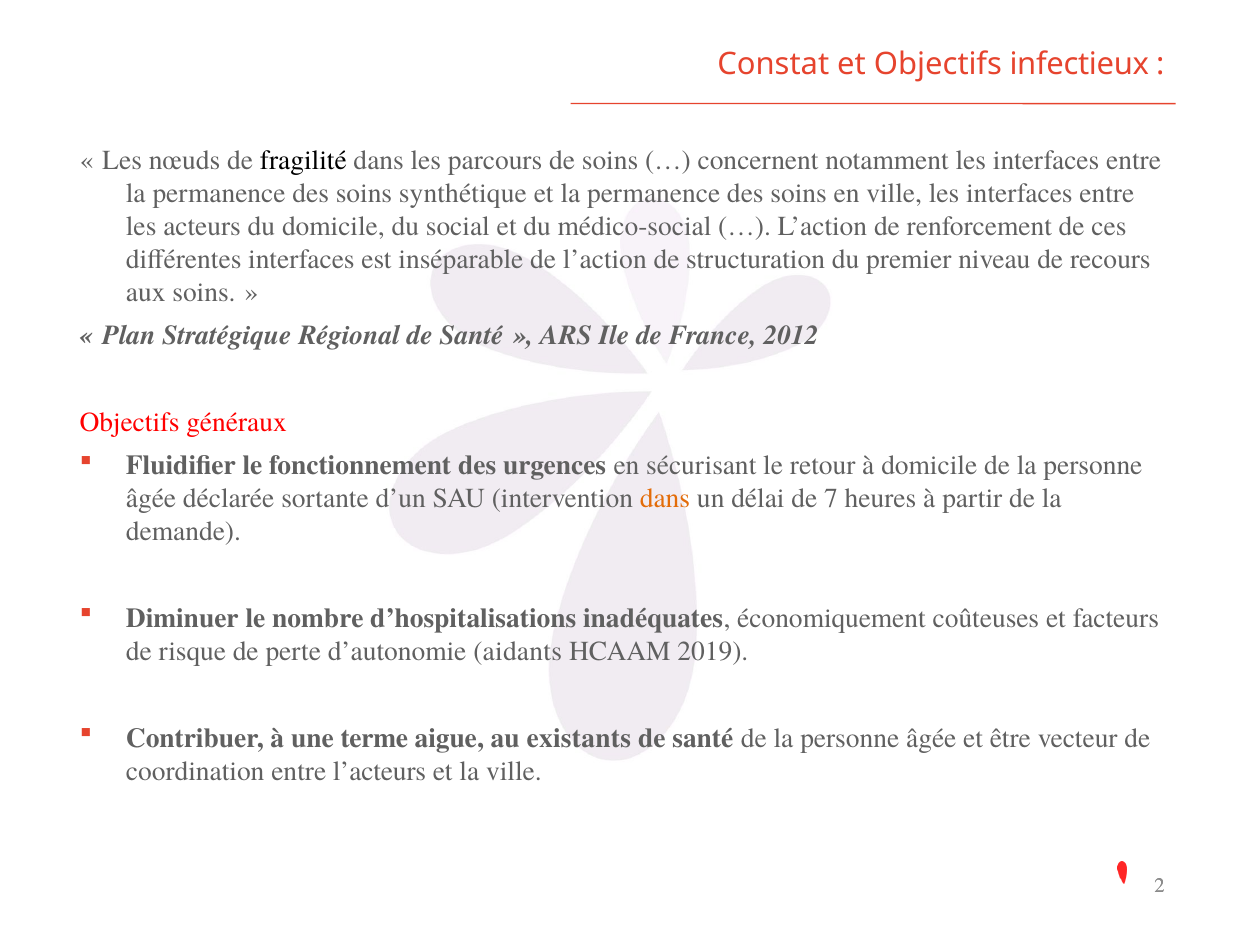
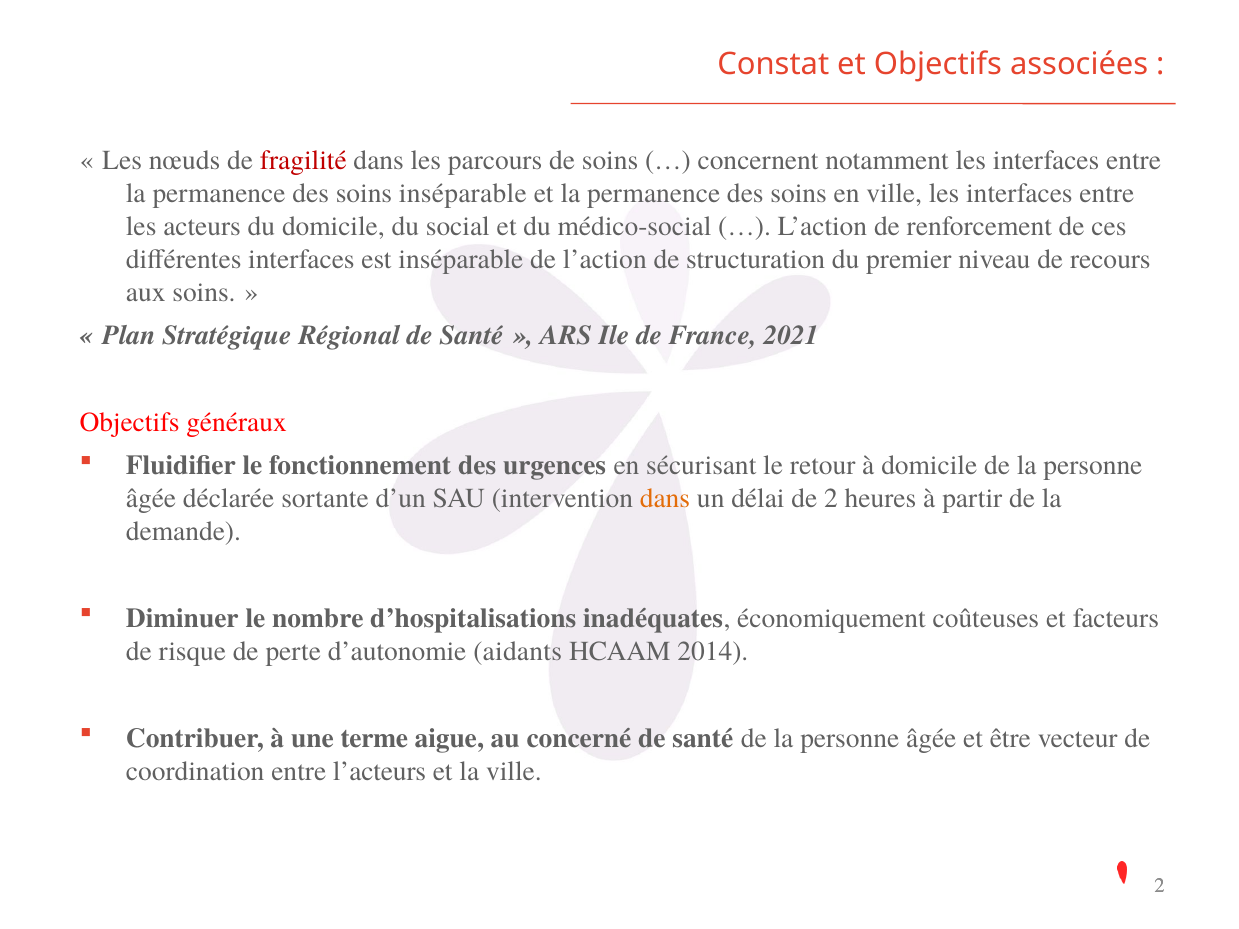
infectieux: infectieux -> associées (1079, 64)
fragilité colour: black -> red (303, 160)
soins synthétique: synthétique -> inséparable (463, 193)
2012: 2012 -> 2021 (791, 335)
7: 7 -> 2 (831, 499)
2019: 2019 -> 2014 (713, 651)
existants: existants -> concerné (579, 738)
